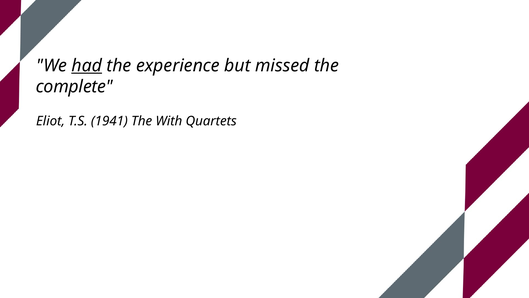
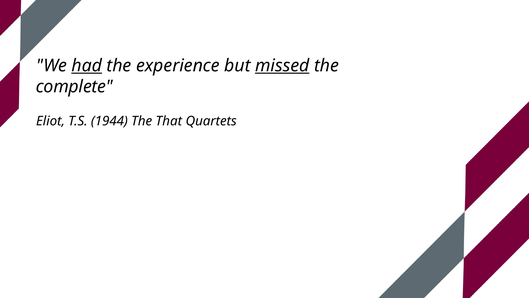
missed underline: none -> present (282, 65)
1941: 1941 -> 1944 (109, 121)
With: With -> That (169, 121)
